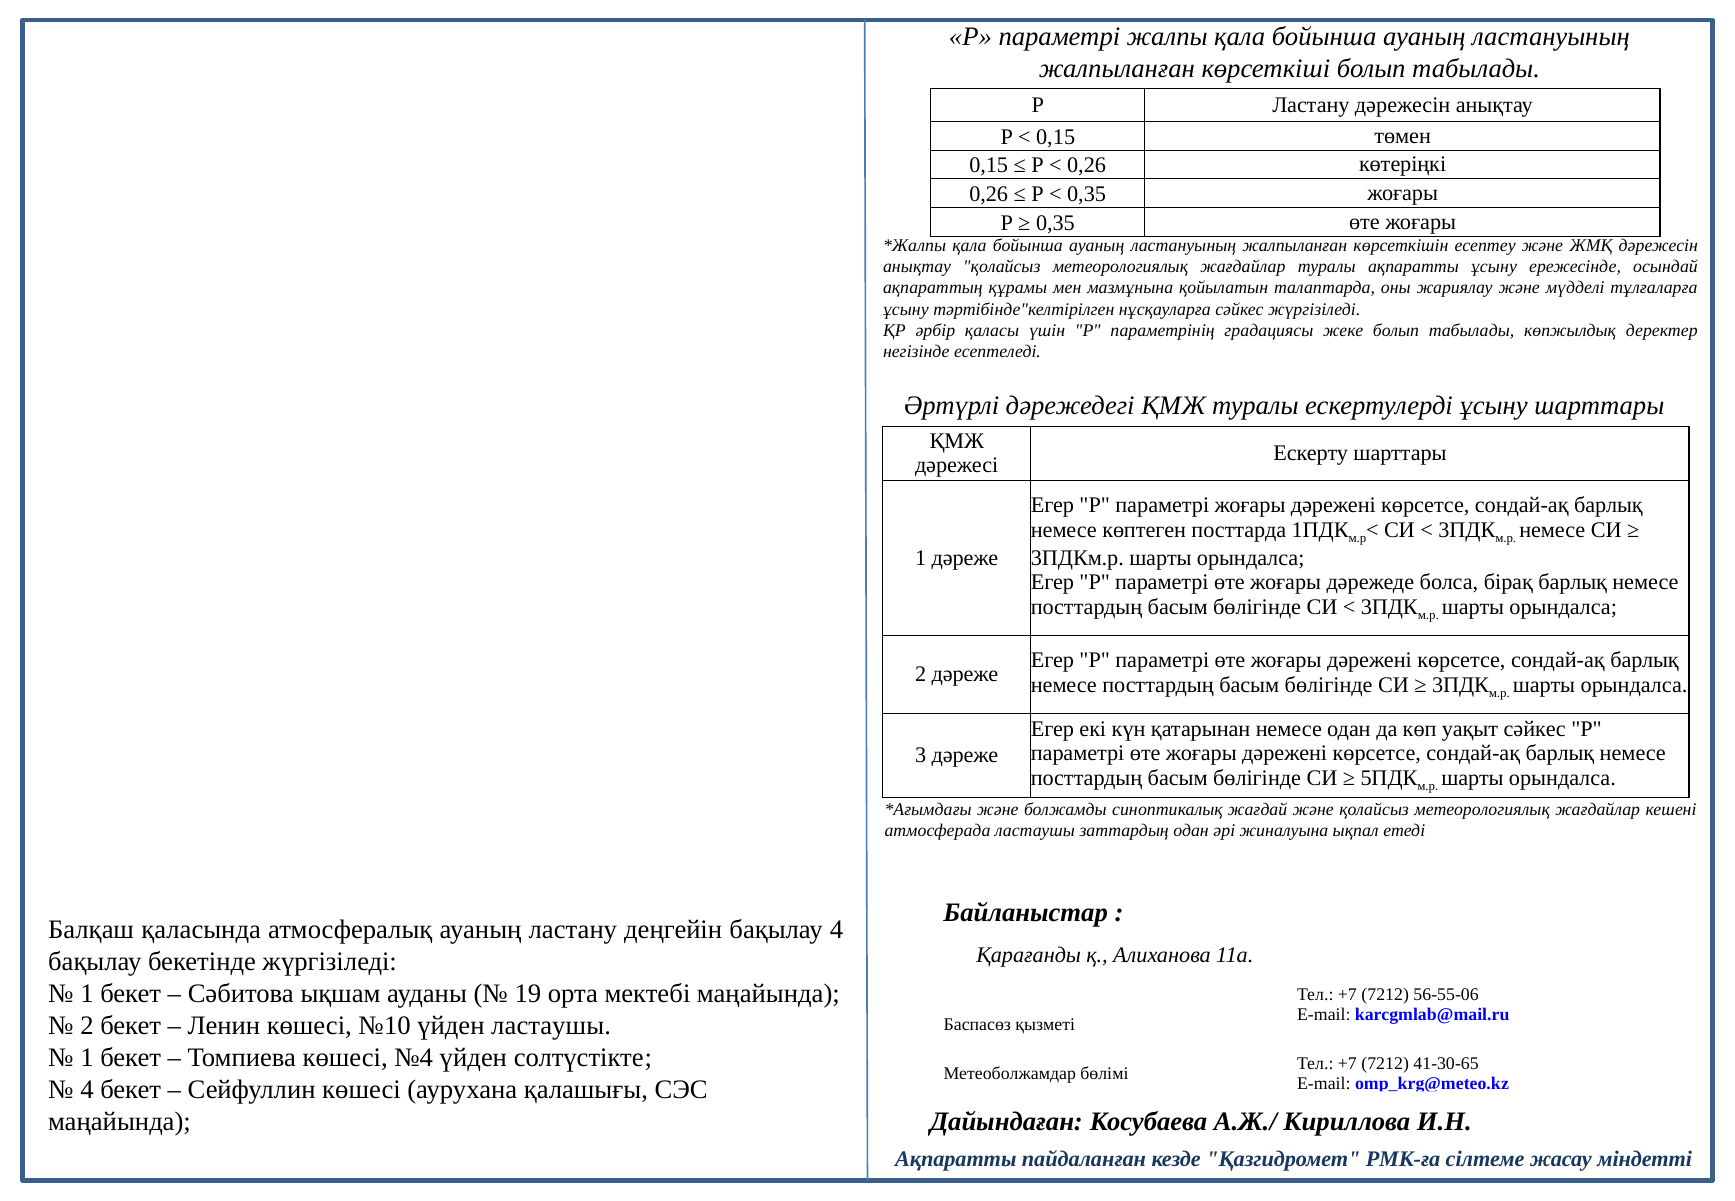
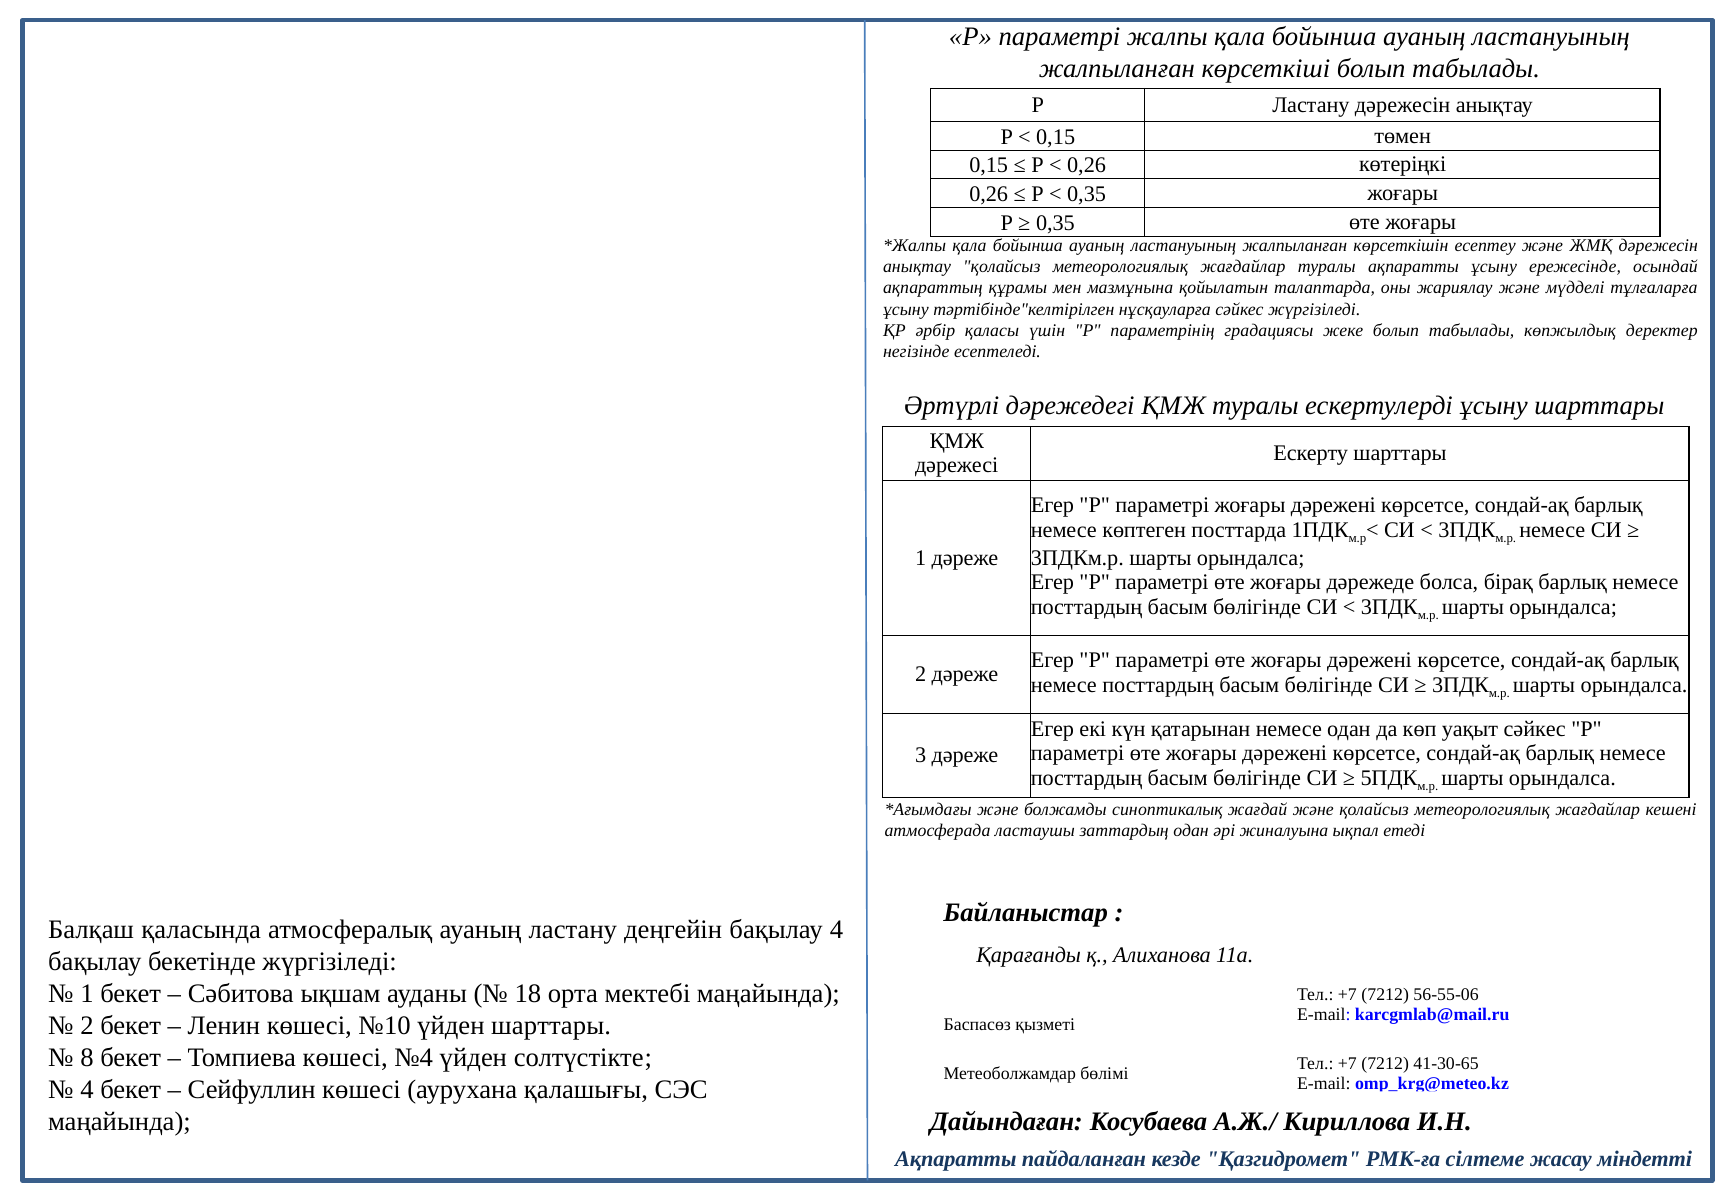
19: 19 -> 18 (528, 994)
үйден ластаушы: ластаушы -> шарттары (551, 1026)
1: 1 -> 8 (87, 1058)
